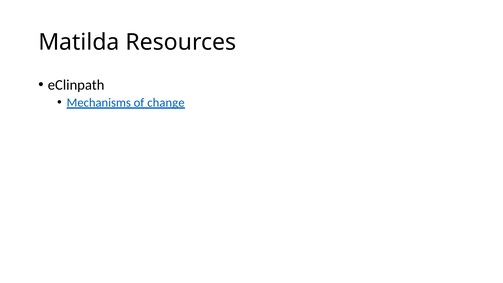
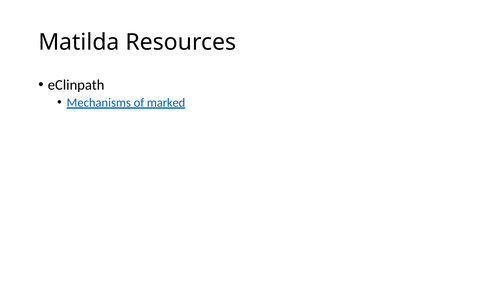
change: change -> marked (166, 103)
